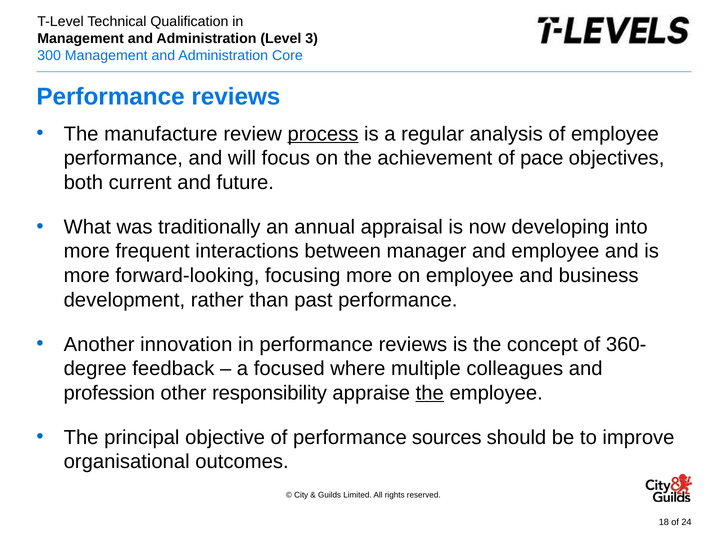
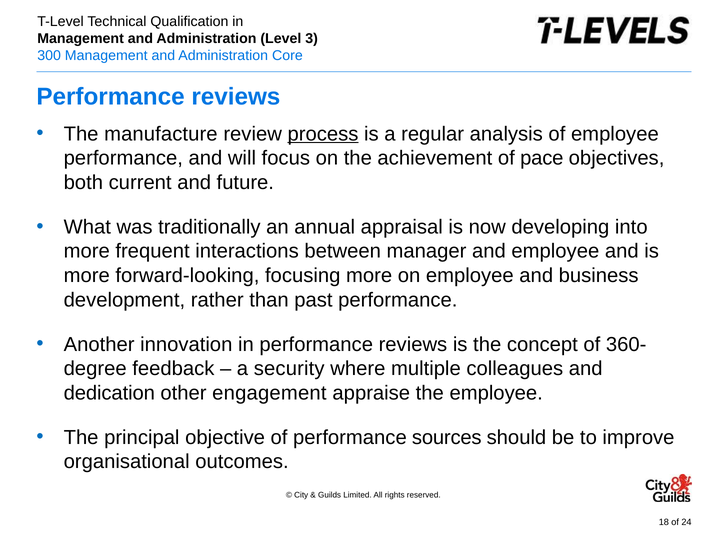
focused: focused -> security (289, 369)
profession: profession -> dedication (109, 393)
responsibility: responsibility -> engagement (269, 393)
the underline: present -> none (430, 393)
